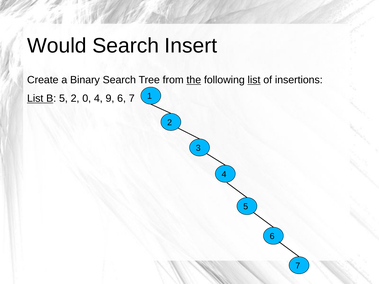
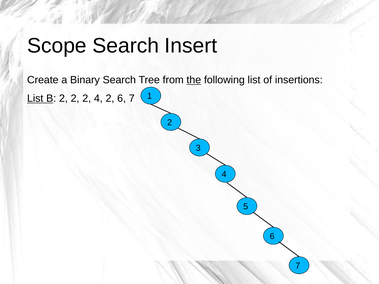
Would: Would -> Scope (57, 46)
list underline: present -> none (254, 80)
B 5: 5 -> 2 (63, 99)
0: 0 -> 2 (87, 99)
4 9: 9 -> 2 (110, 99)
